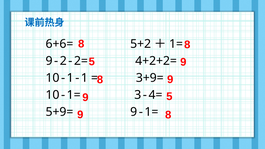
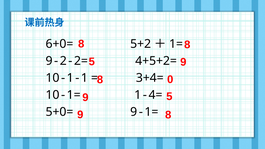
6+6=: 6+6= -> 6+0= (59, 44)
4+2+2=: 4+2+2= -> 4+5+2= (156, 61)
3+9=: 3+9= -> 3+4= (150, 78)
8 9: 9 -> 0 (170, 80)
3: 3 -> 1 (138, 95)
5+9=: 5+9= -> 5+0= (59, 112)
